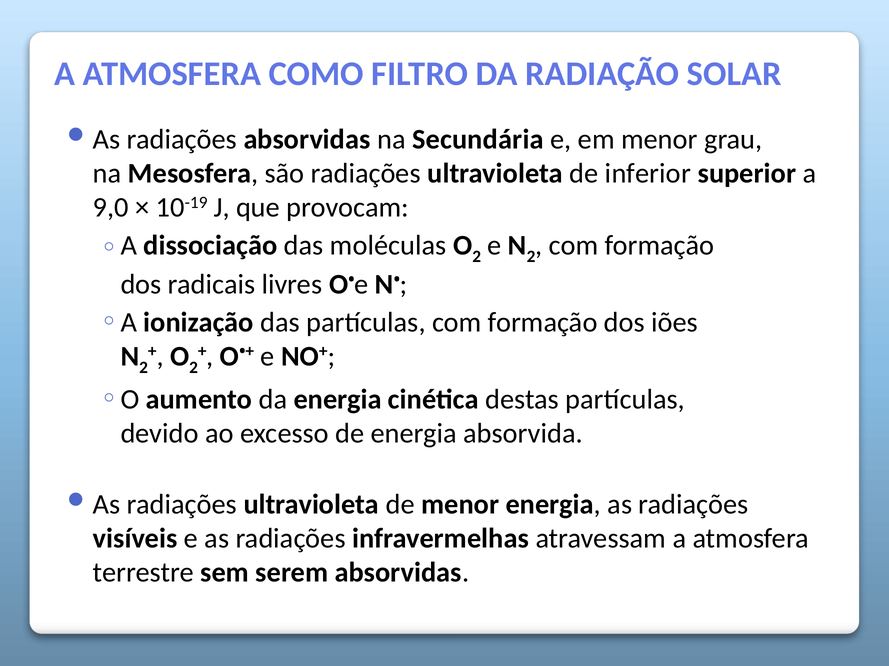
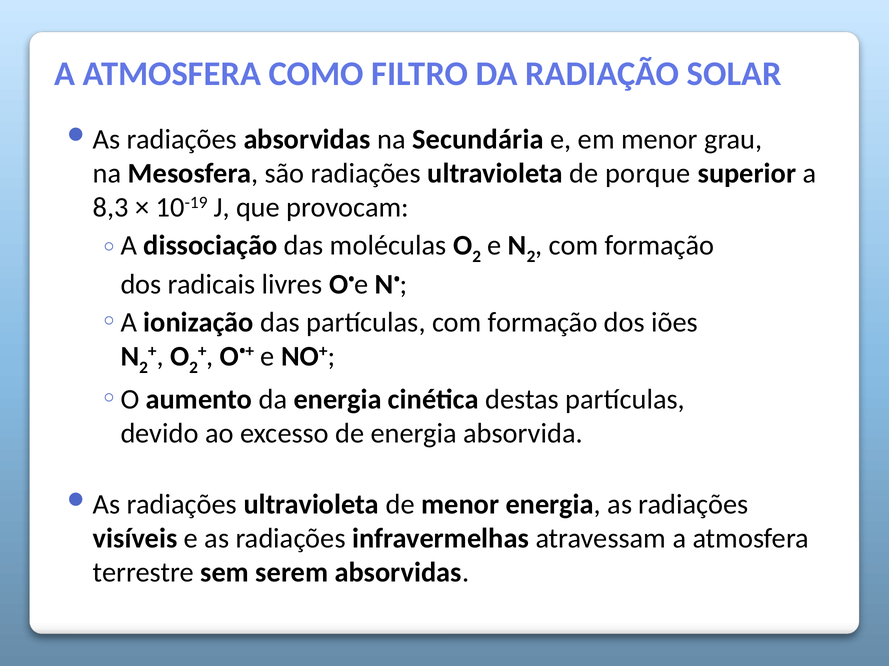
inferior: inferior -> porque (648, 174)
9,0: 9,0 -> 8,3 (111, 208)
